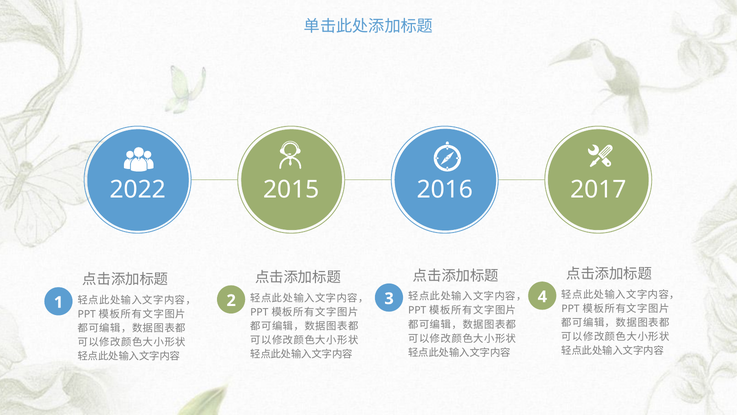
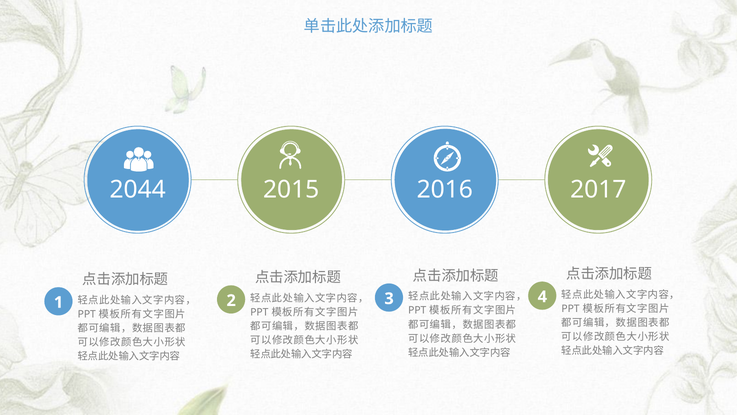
2022: 2022 -> 2044 (138, 190)
